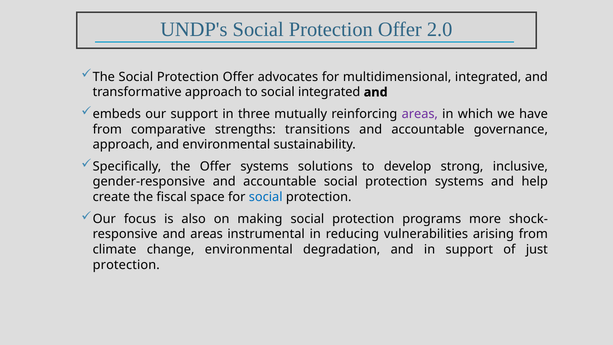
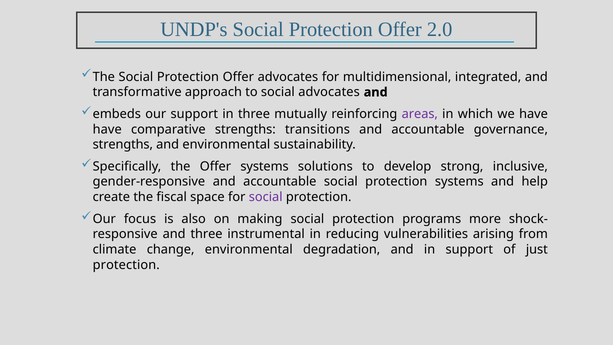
social integrated: integrated -> advocates (329, 92)
from: from -> have (107, 129)
approach: approach -> strengths (123, 145)
social colour: blue -> purple (266, 197)
and areas: areas -> three (207, 234)
